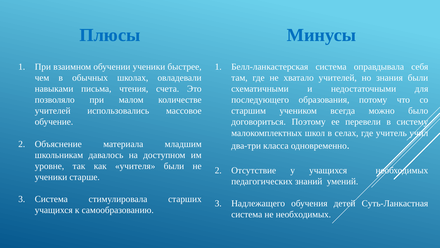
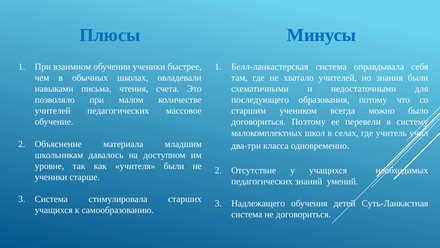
учителей использовались: использовались -> педагогических (118, 111)
не необходимых: необходимых -> договориться (303, 214)
